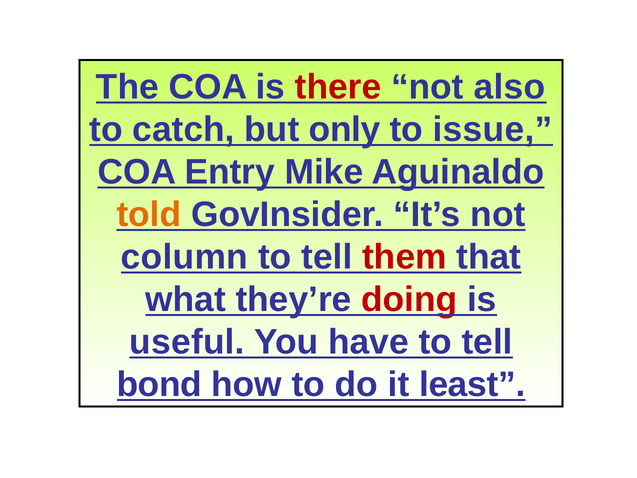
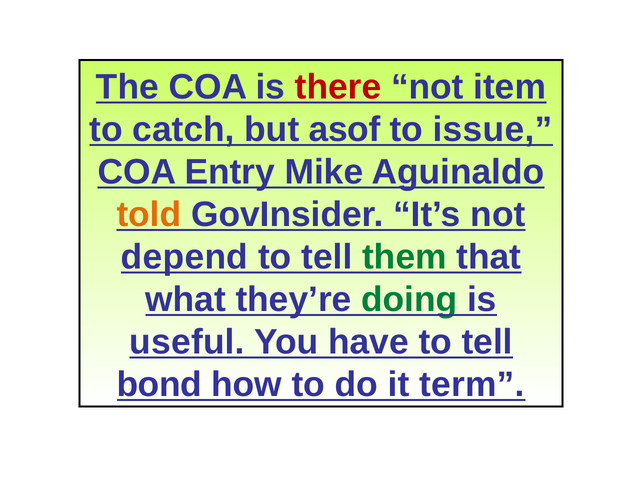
also: also -> item (510, 87)
only: only -> asof (345, 129)
column: column -> depend (184, 257)
them colour: red -> green (404, 257)
doing colour: red -> green (409, 299)
least: least -> term (472, 384)
